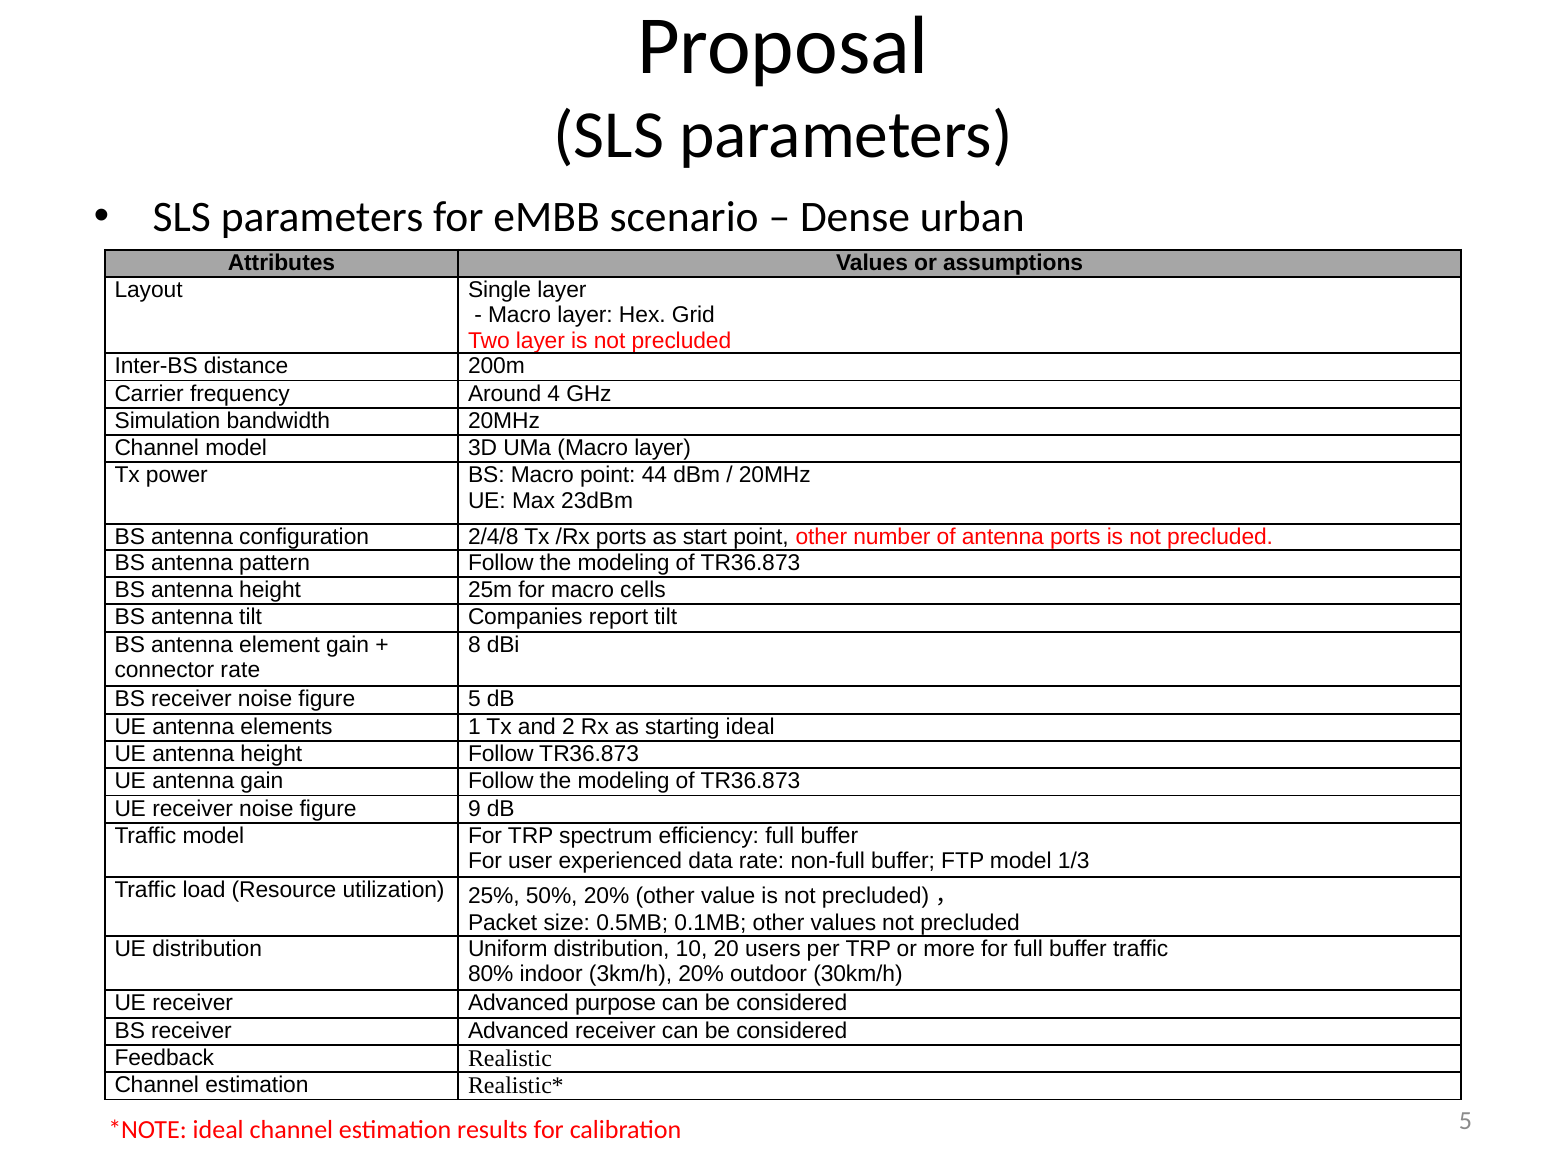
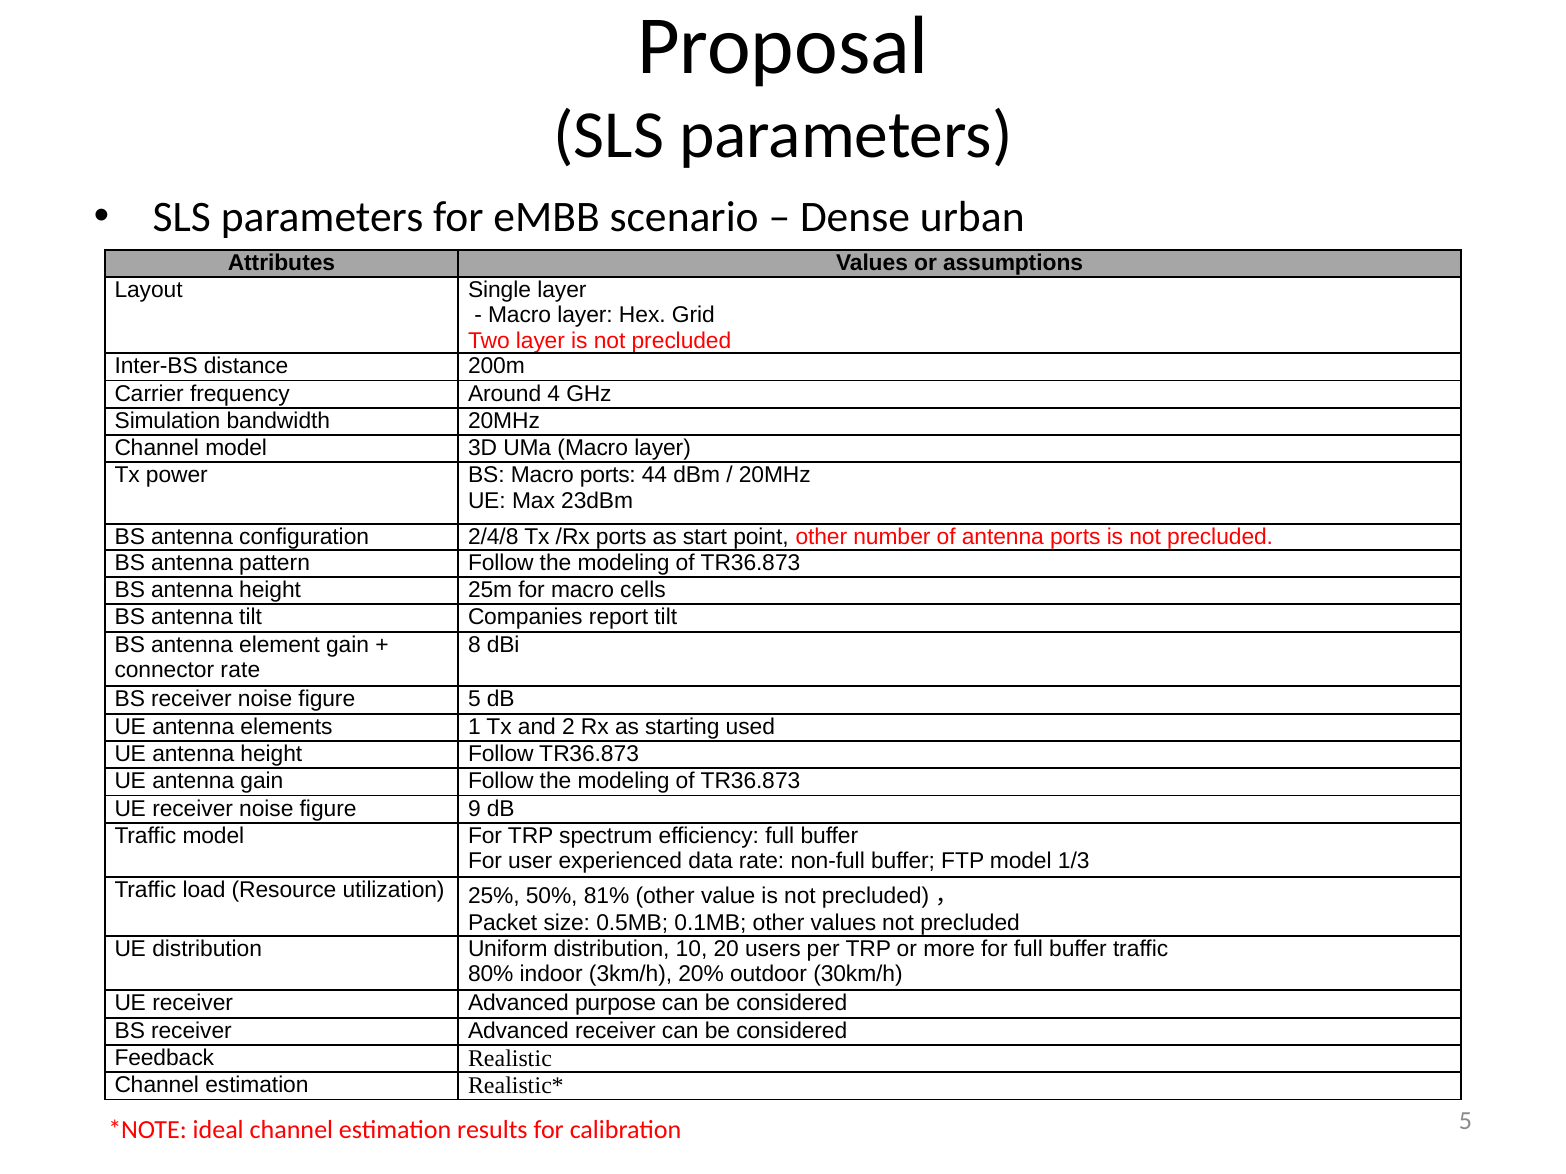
Macro point: point -> ports (608, 476)
starting ideal: ideal -> used (750, 727)
50% 20%: 20% -> 81% (607, 897)
